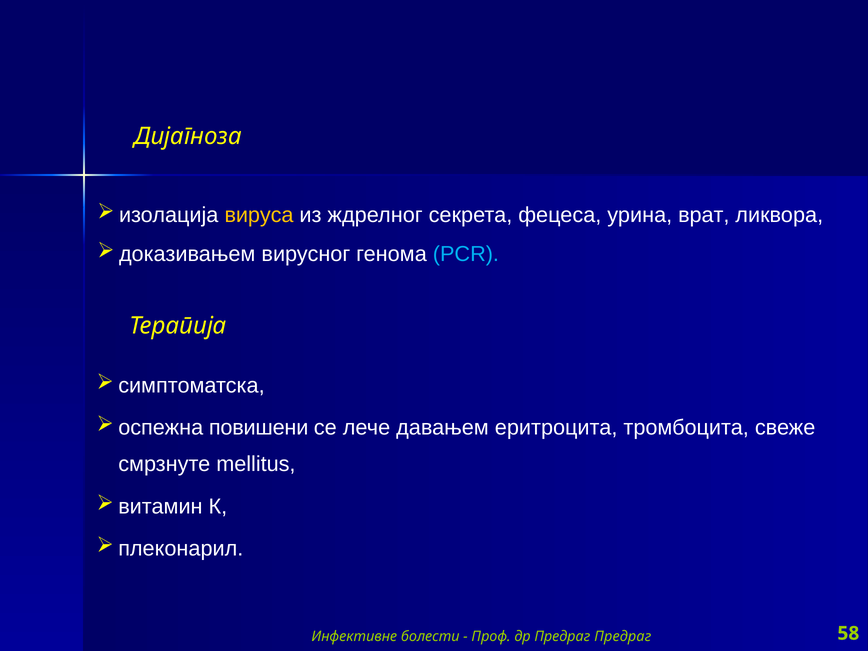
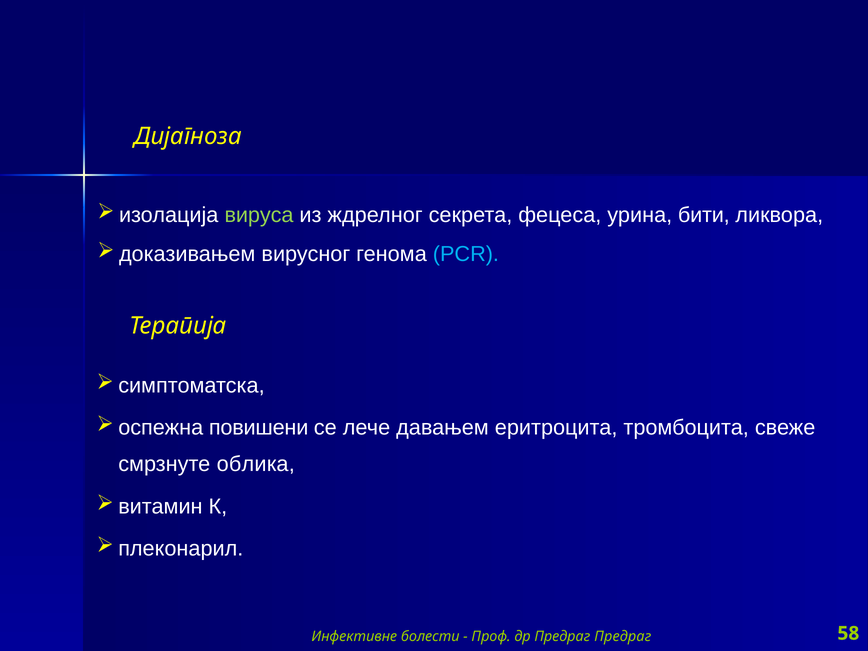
вируса colour: yellow -> light green (259, 215)
врат: врат -> бити (704, 215)
mellitus: mellitus -> облика (256, 464)
